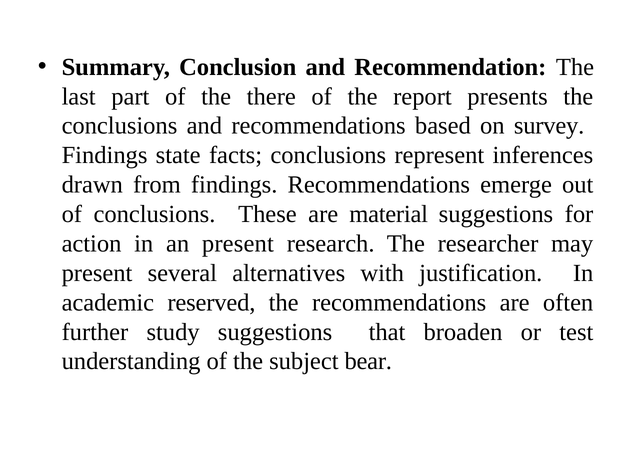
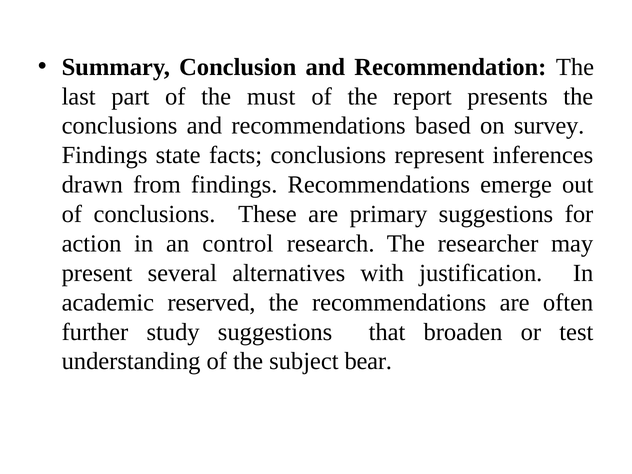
there: there -> must (271, 96)
material: material -> primary (389, 214)
an present: present -> control (238, 244)
